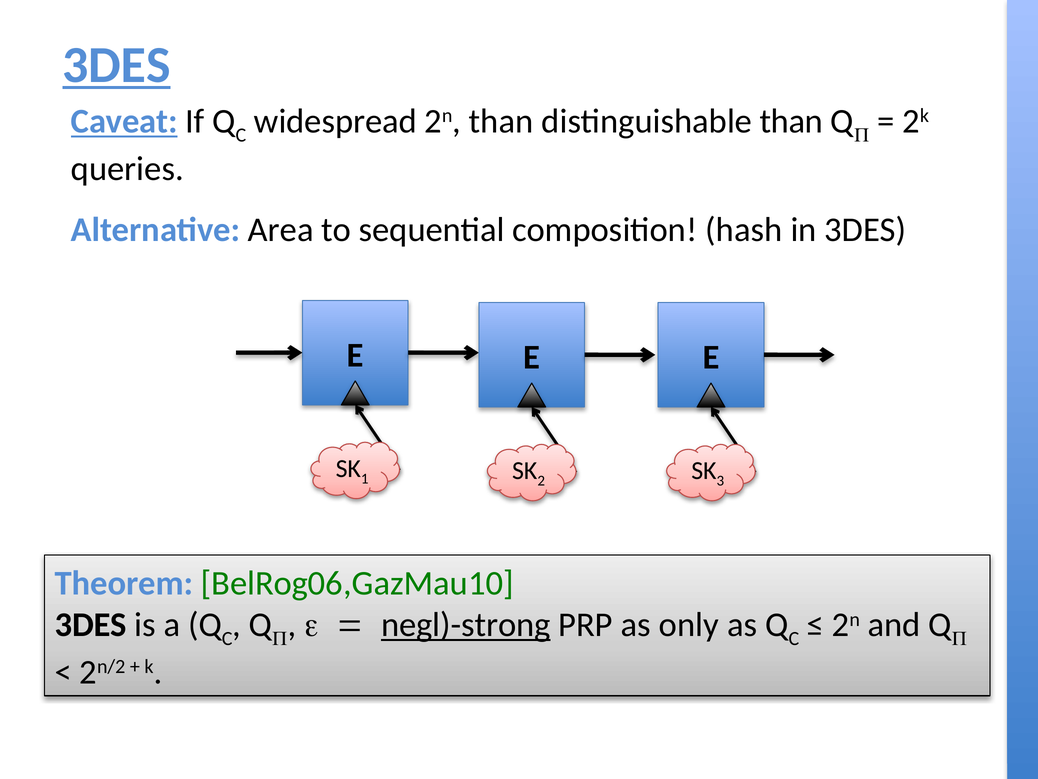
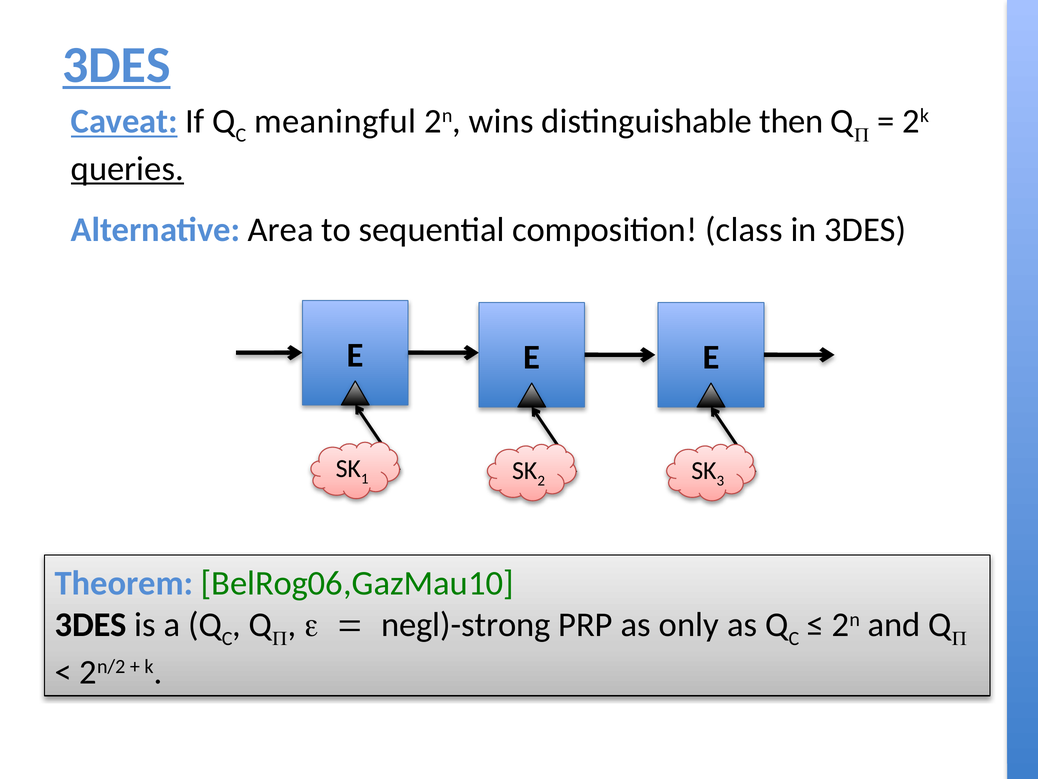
widespread: widespread -> meaningful (335, 121)
2n than: than -> wins (501, 121)
distinguishable than: than -> then (791, 121)
queries underline: none -> present (127, 169)
hash: hash -> class (744, 230)
negl)-strong underline: present -> none (466, 625)
